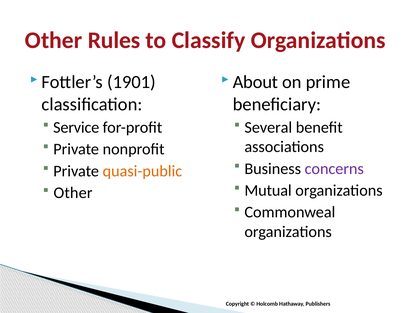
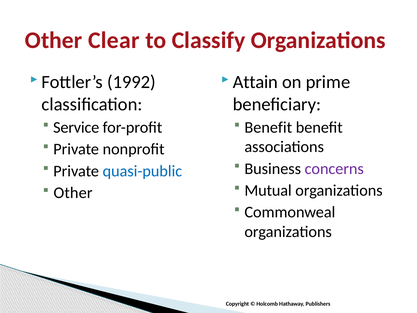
Rules: Rules -> Clear (114, 40)
1901: 1901 -> 1992 (131, 82)
About: About -> Attain (255, 82)
Several: Several -> Benefit (268, 127)
quasi-public colour: orange -> blue (142, 171)
